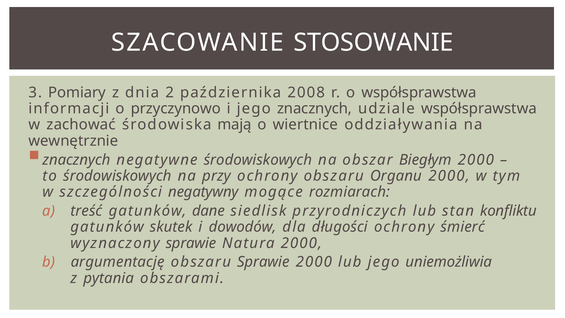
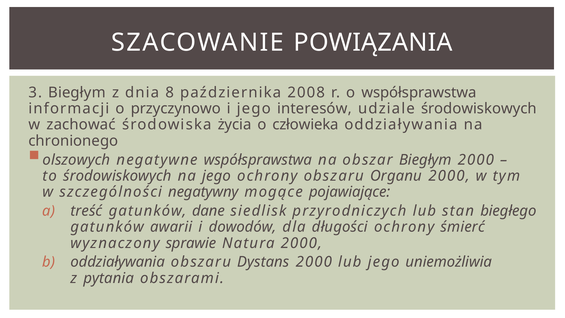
STOSOWANIE: STOSOWANIE -> POWIĄZANIA (373, 43)
3 Pomiary: Pomiary -> Biegłym (77, 92)
2: 2 -> 8 (170, 92)
jego znacznych: znacznych -> interesów (314, 109)
udziale współsprawstwa: współsprawstwa -> środowiskowych (479, 109)
mają: mają -> życia (235, 125)
wiertnice: wiertnice -> człowieka (305, 125)
wewnętrznie: wewnętrznie -> chronionego (73, 141)
znacznych: znacznych -> olszowych (76, 160)
negatywne środowiskowych: środowiskowych -> współsprawstwa (258, 160)
na przy: przy -> jego (217, 176)
rozmiarach: rozmiarach -> pojawiające (350, 192)
konfliktu: konfliktu -> biegłego (508, 211)
skutek: skutek -> awarii (171, 227)
argumentację: argumentację -> oddziaływania (118, 262)
obszaru Sprawie: Sprawie -> Dystans (263, 262)
